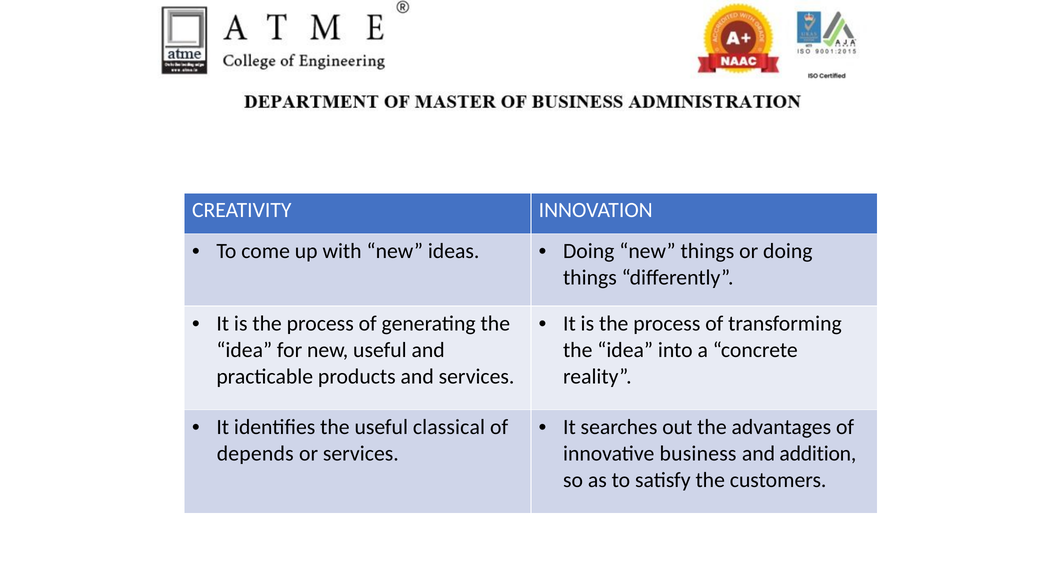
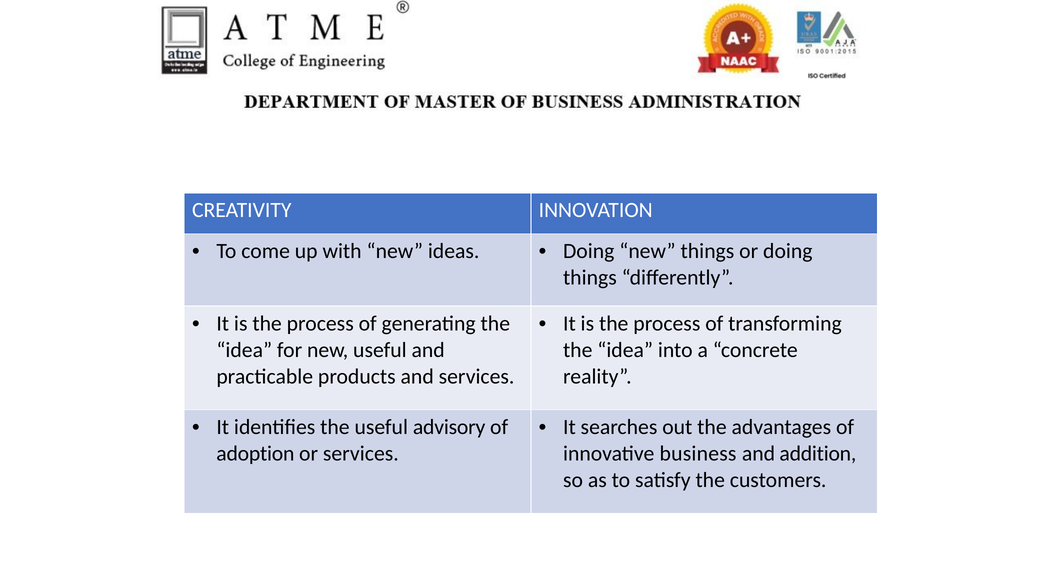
classical: classical -> advisory (449, 427)
depends: depends -> adoption (255, 454)
